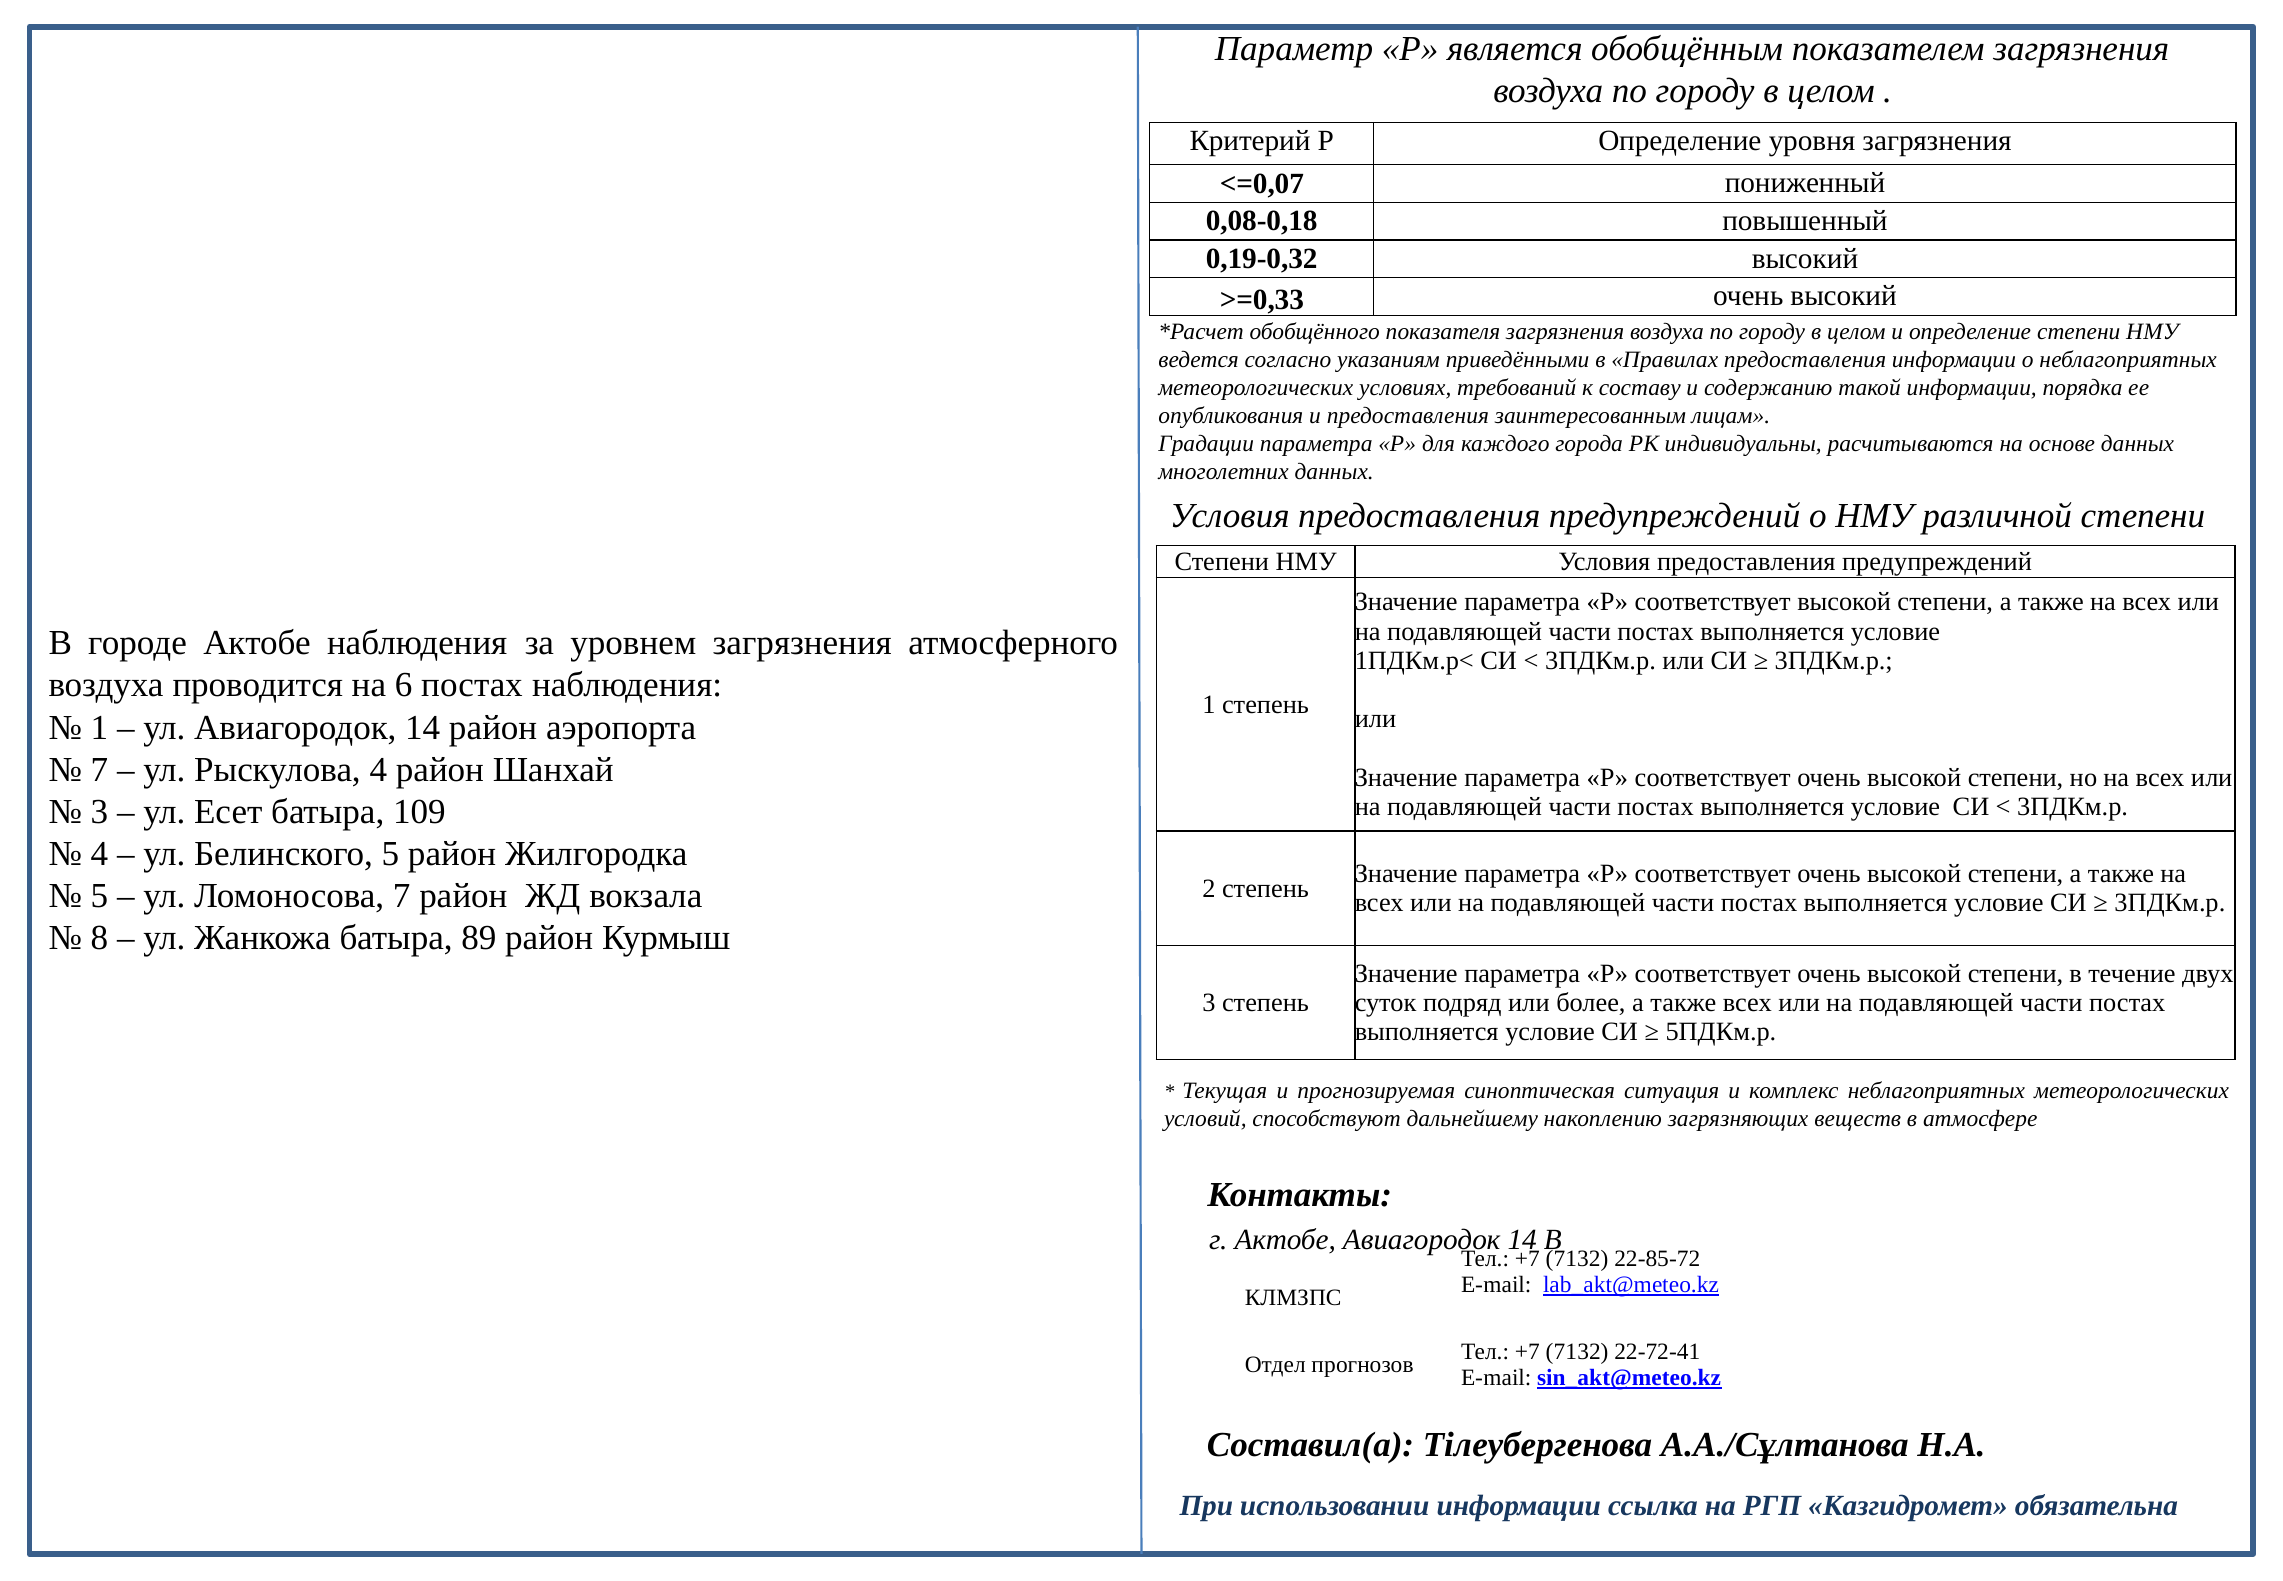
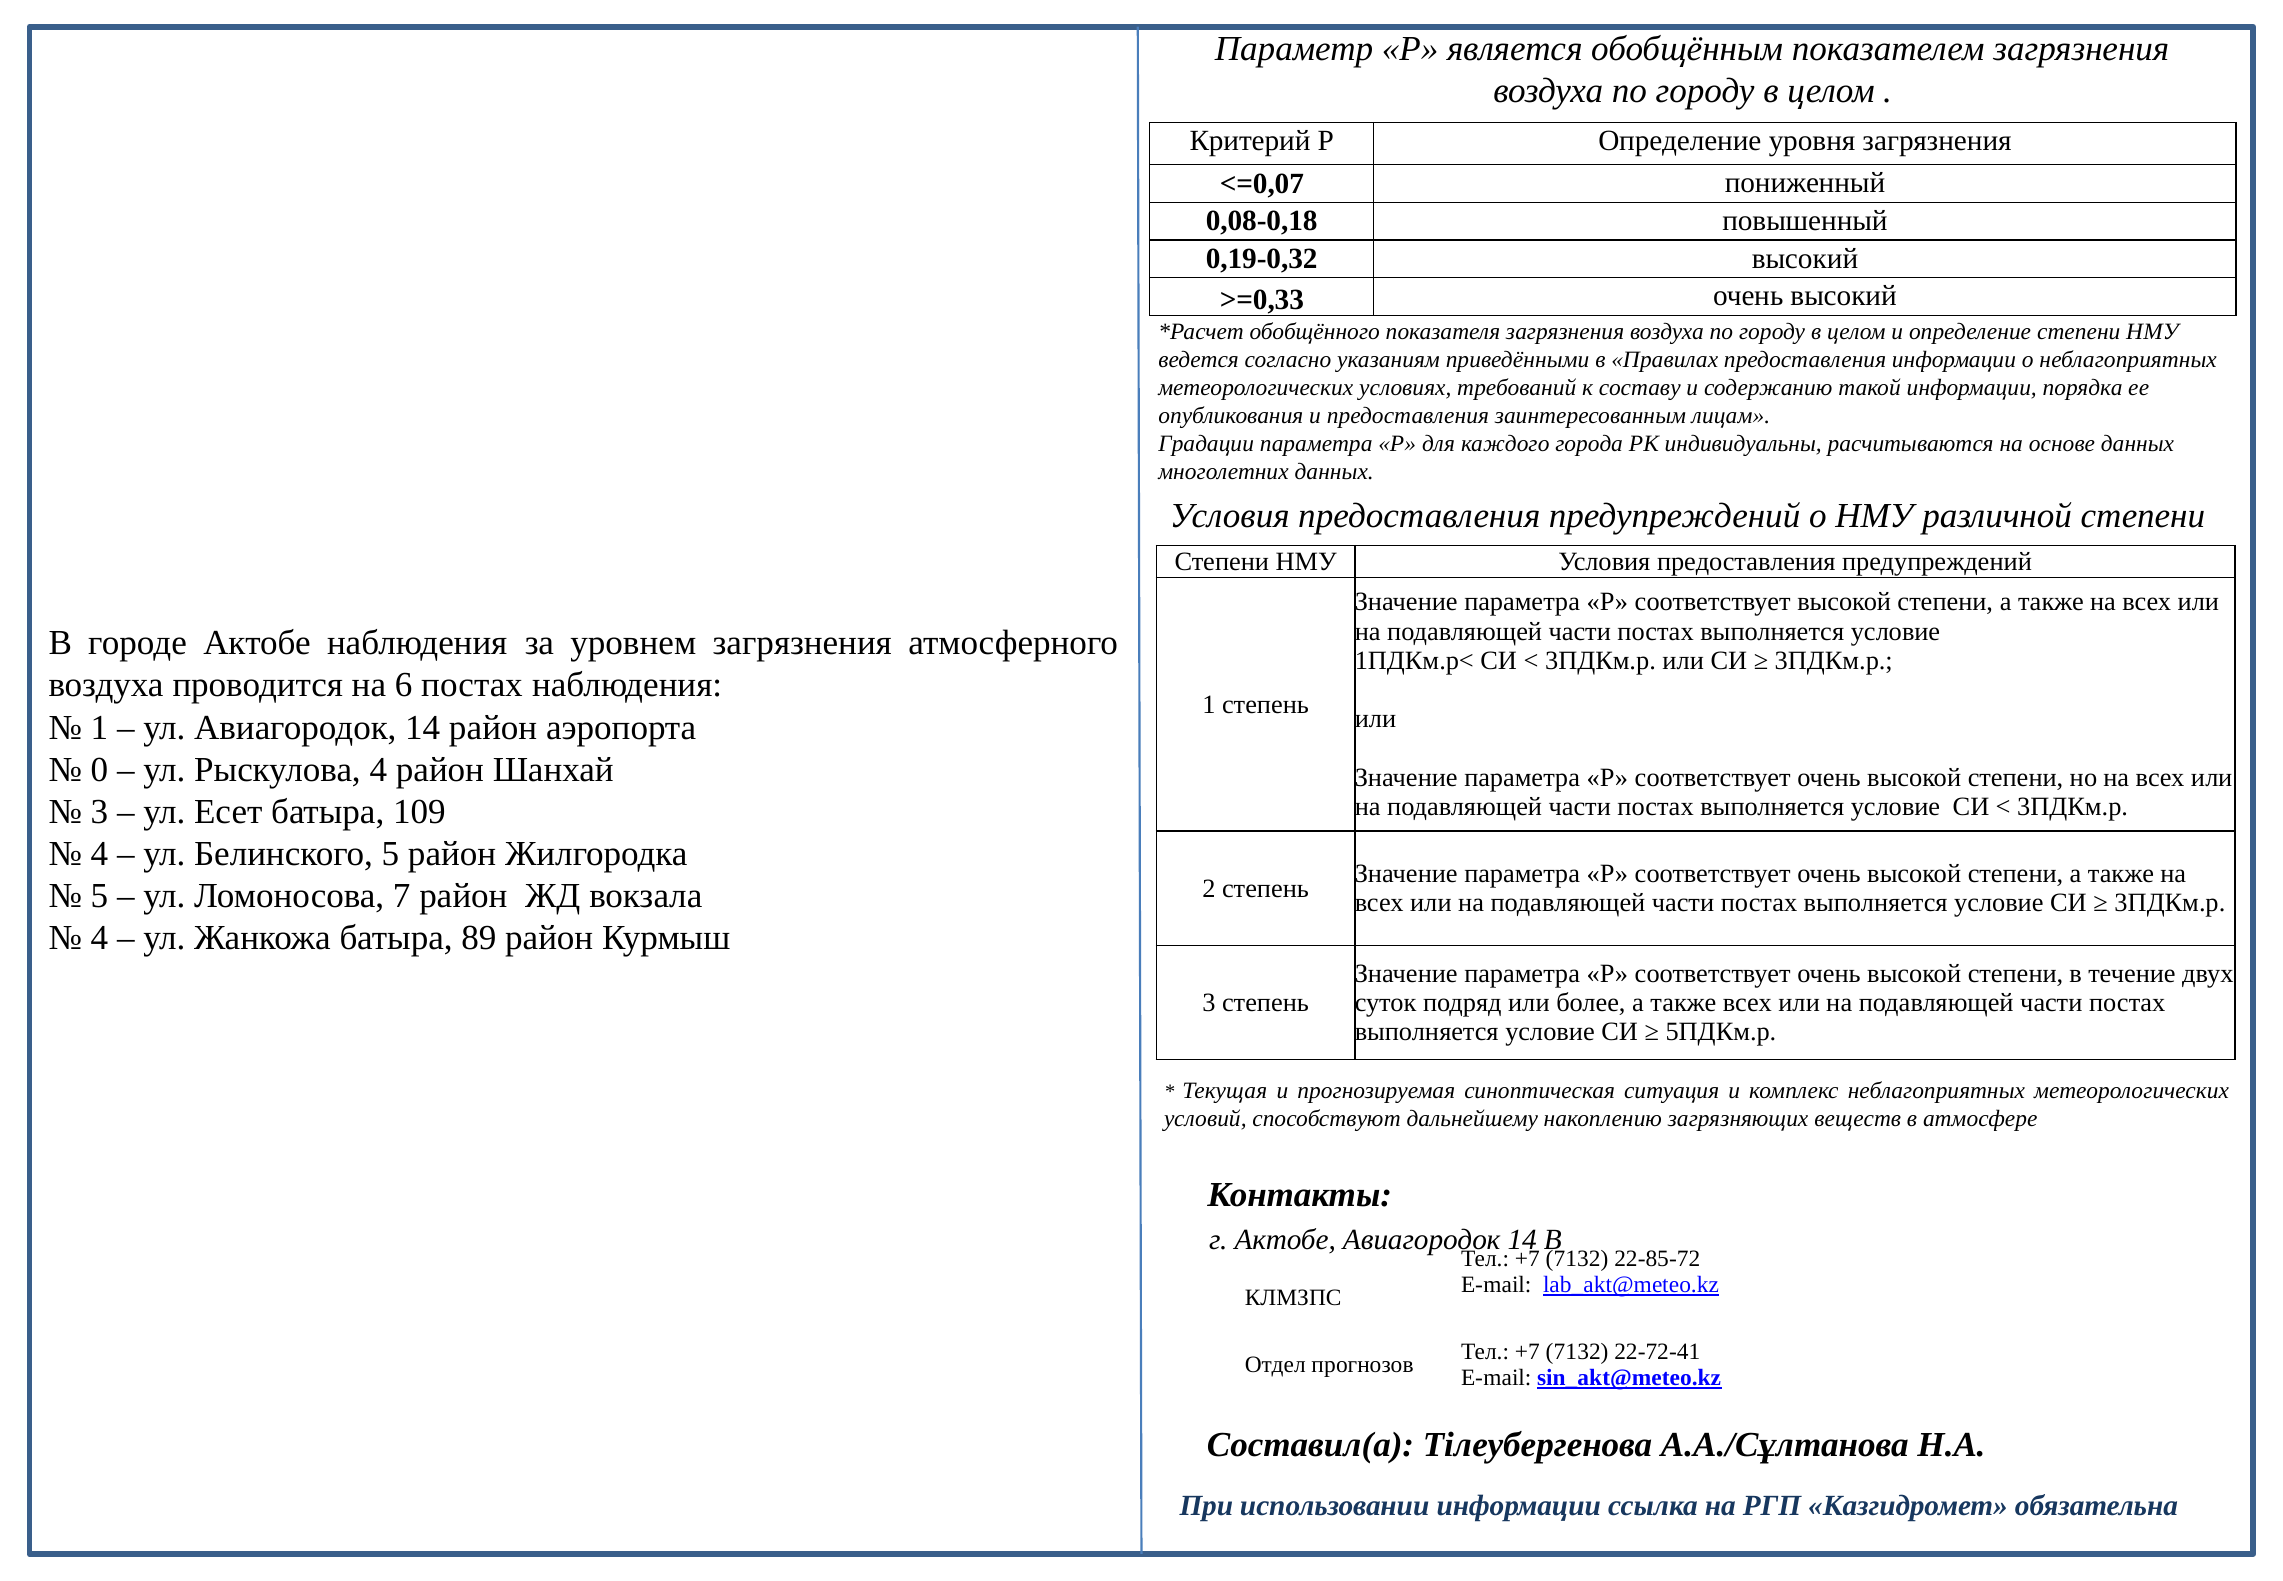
7: 7 -> 0 (99, 769)
8: 8 -> 4 (99, 938)
